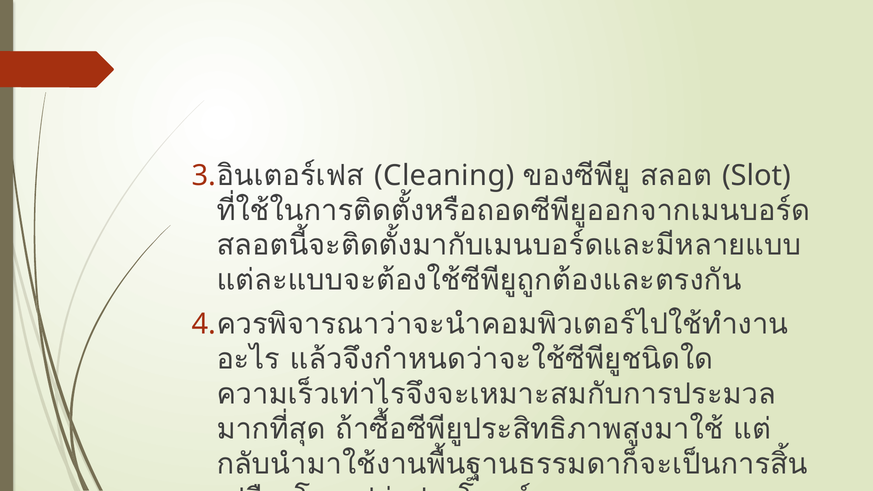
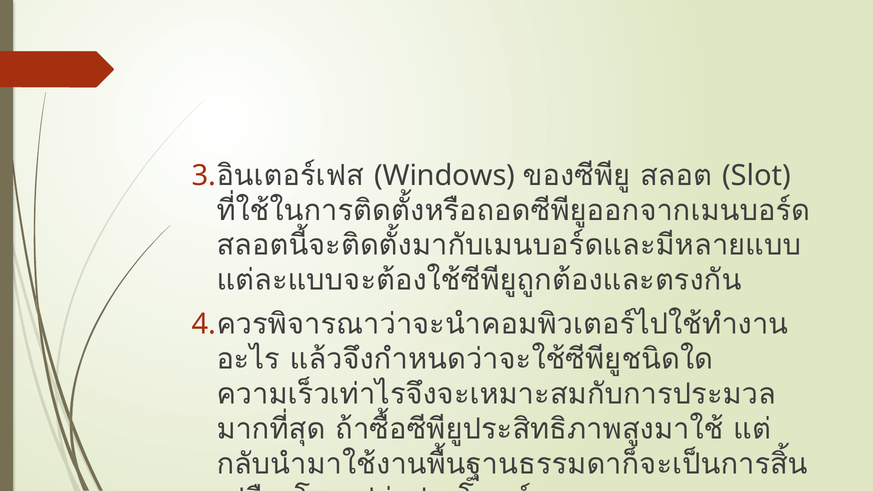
Cleaning: Cleaning -> Windows (445, 176)
